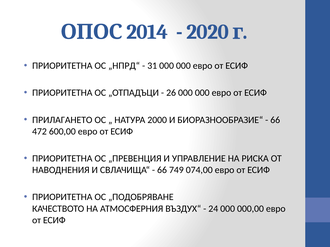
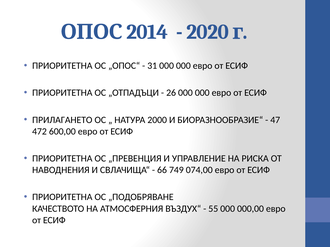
„НПРД“: „НПРД“ -> „ОПОС“ (124, 66)
66: 66 -> 47 (275, 120)
24: 24 -> 55 (213, 209)
